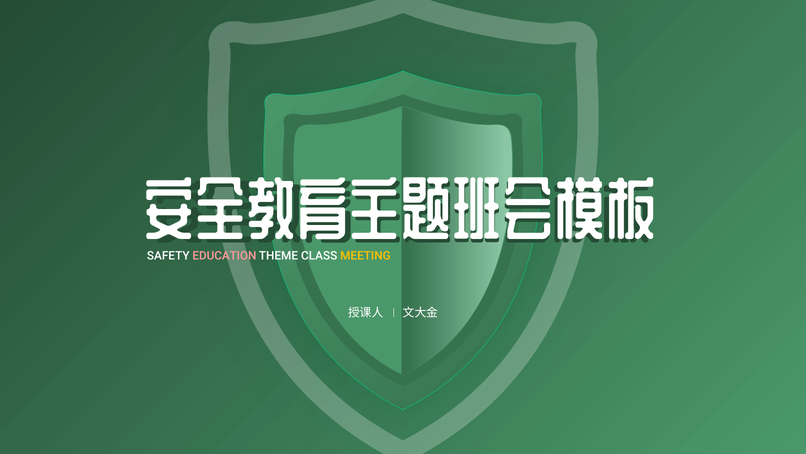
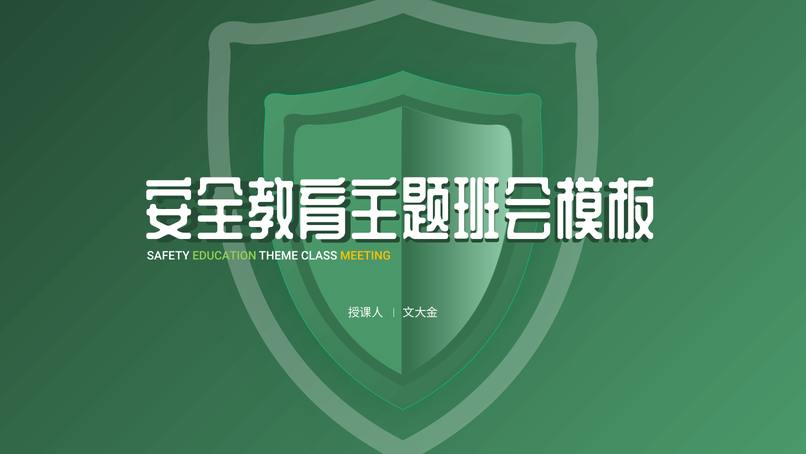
EDUCATION colour: pink -> light green (224, 255)
